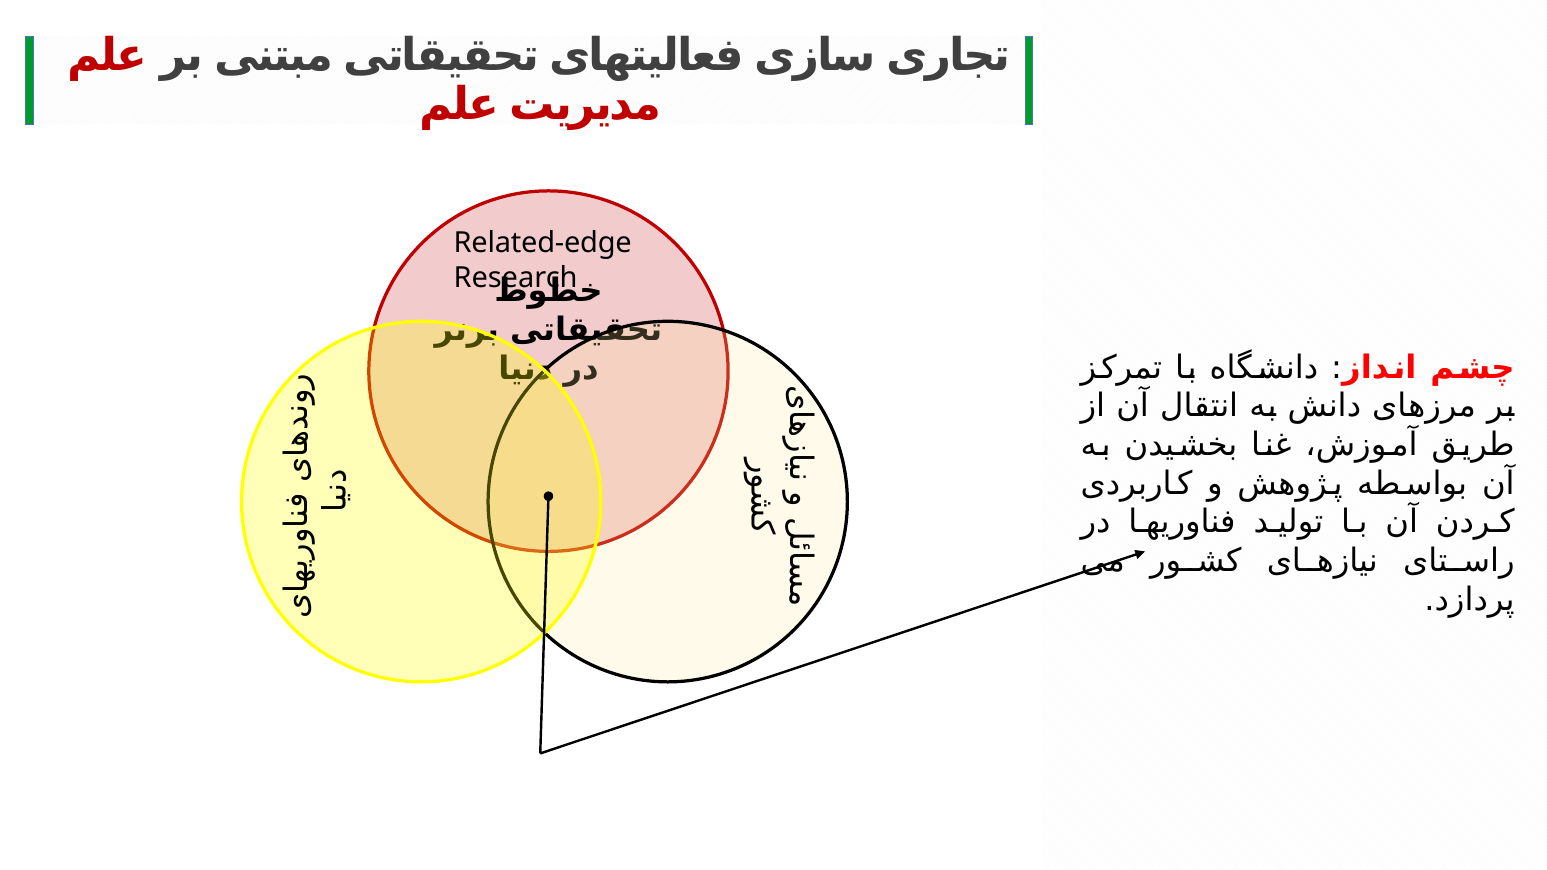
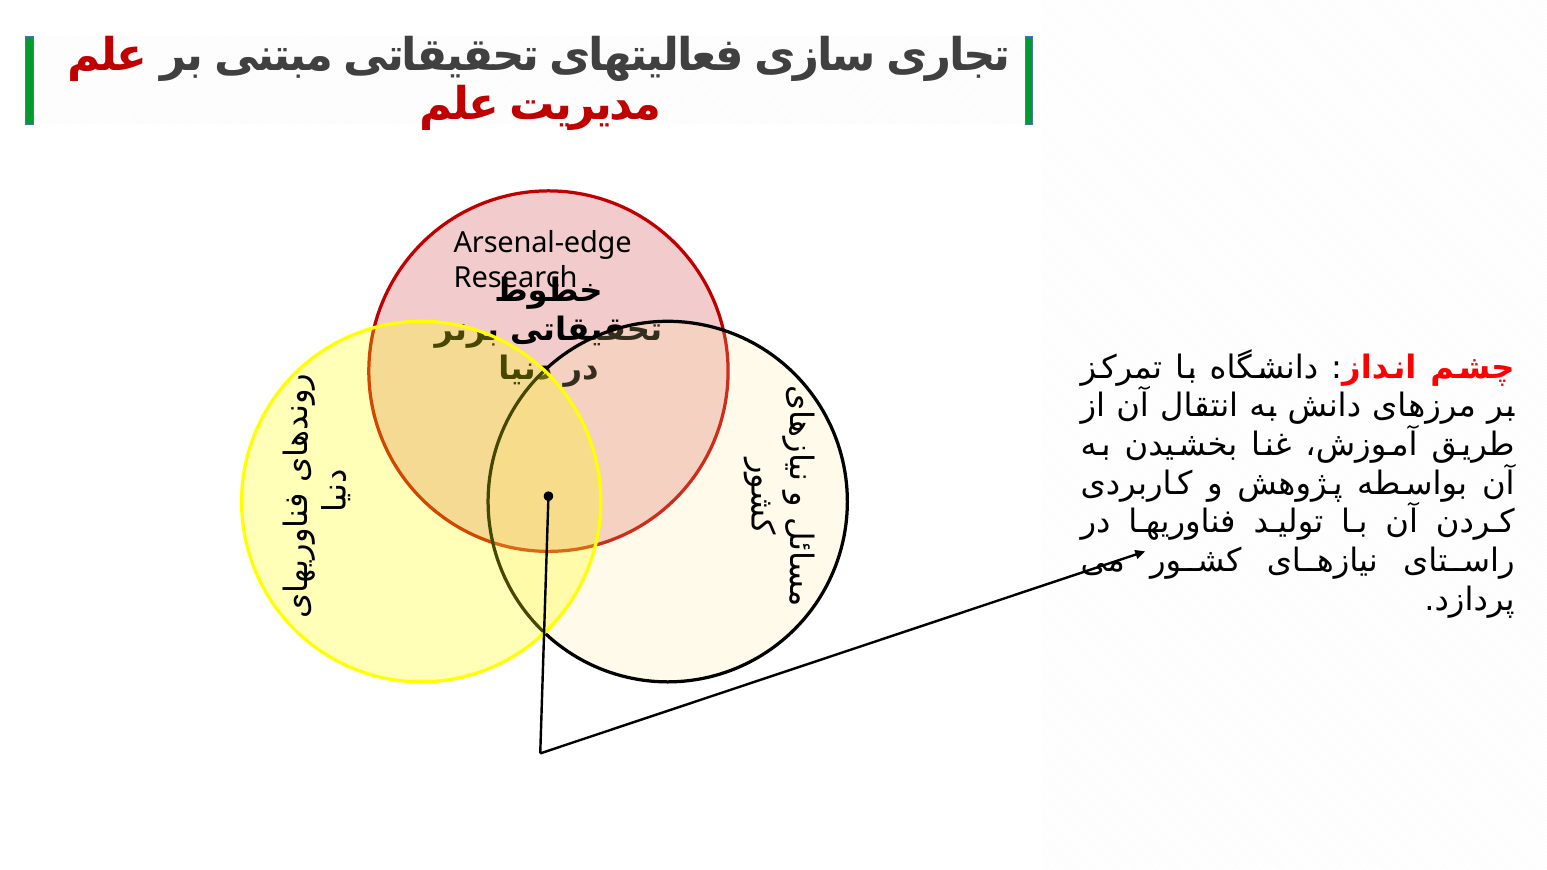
Related-edge: Related-edge -> Arsenal-edge (543, 243)
